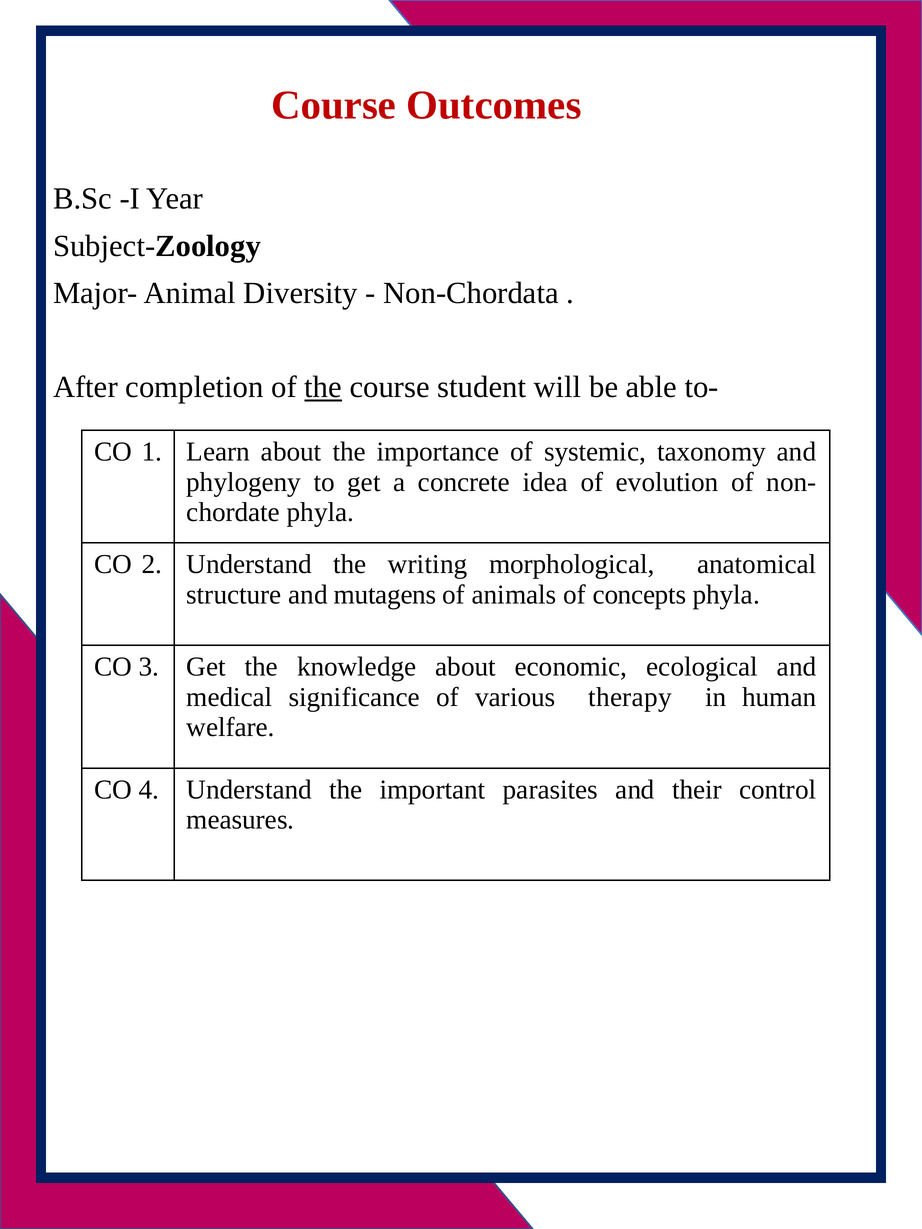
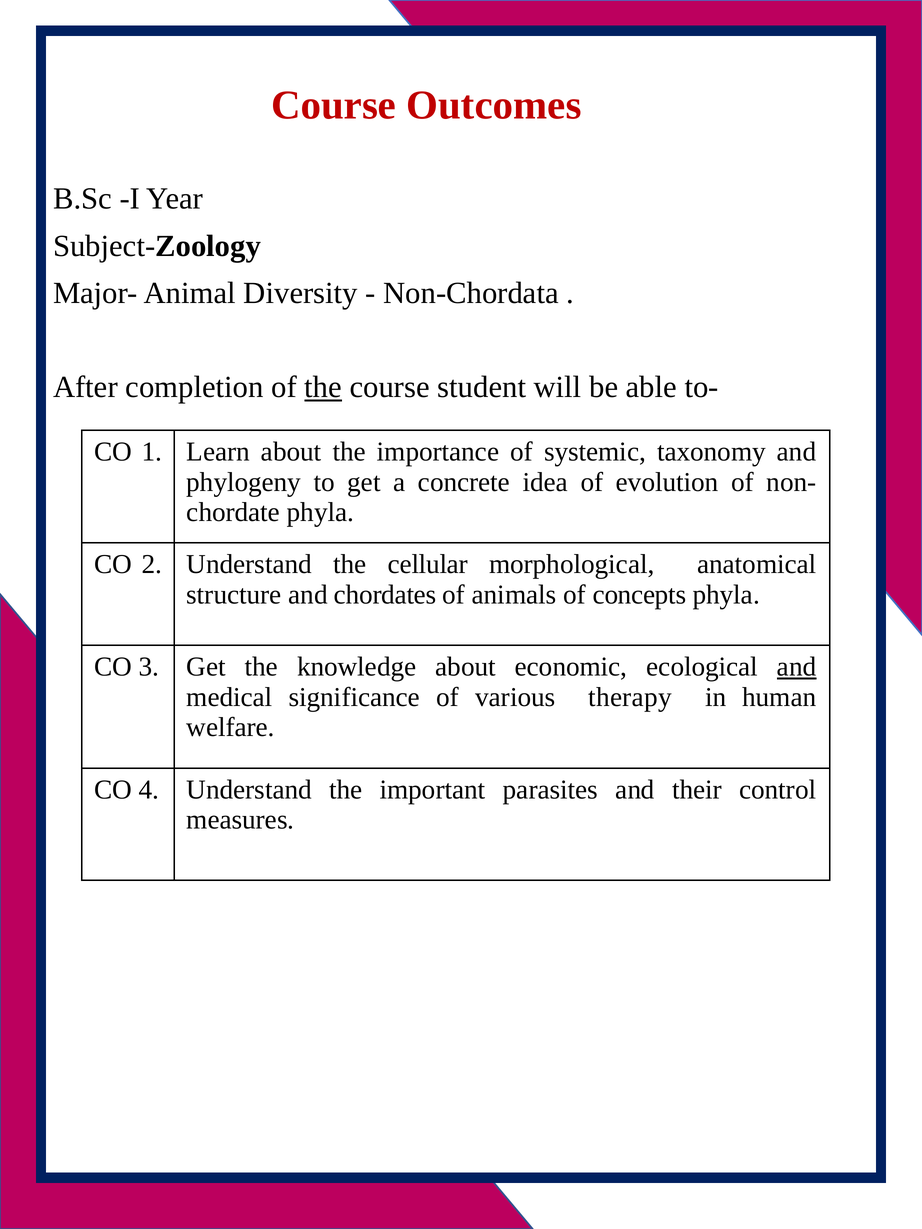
writing: writing -> cellular (428, 564)
mutagens: mutagens -> chordates (385, 595)
and underline: none -> present (797, 667)
